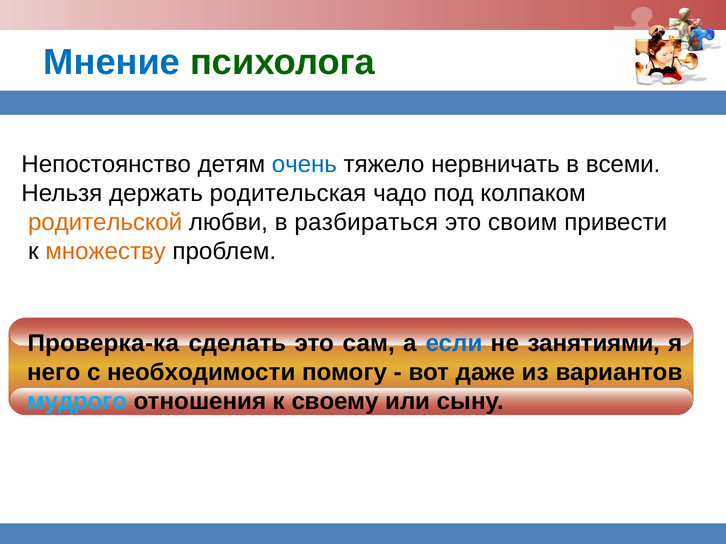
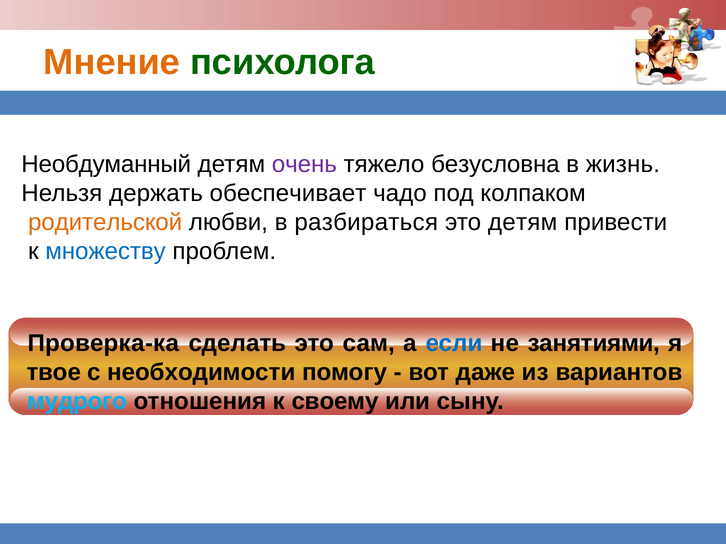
Мнение colour: blue -> orange (112, 62)
Непостоянство: Непостоянство -> Необдуманный (106, 165)
очень colour: blue -> purple (304, 165)
нервничать: нервничать -> безусловна (495, 165)
всеми: всеми -> жизнь (623, 165)
родительская: родительская -> обеспечивает (288, 194)
это своим: своим -> детям (523, 223)
множеству colour: orange -> blue (106, 252)
него: него -> твое (54, 373)
